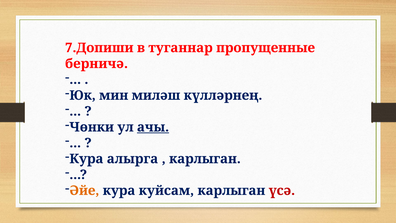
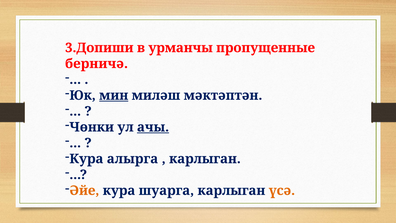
7.Допиши: 7.Допиши -> 3.Допиши (99, 48)
туганнар: туганнар -> урманчы (181, 48)
мин underline: none -> present (114, 95)
күлләрнең: күлләрнең -> мәктәптән (223, 95)
куйсам: куйсам -> шуарга (166, 190)
үсә colour: red -> orange (282, 190)
